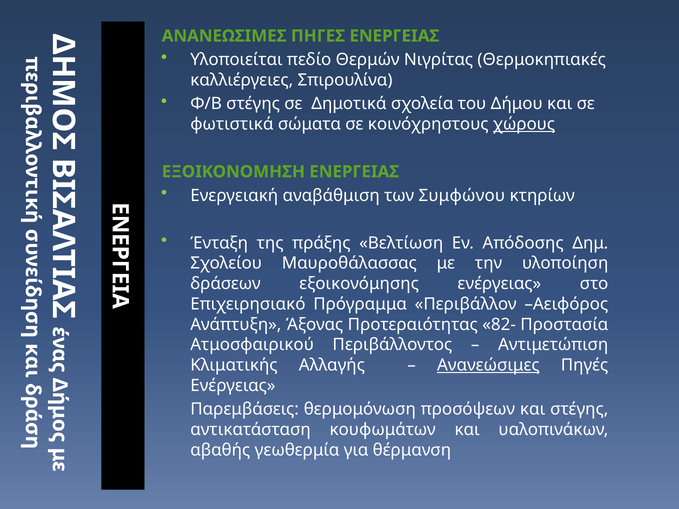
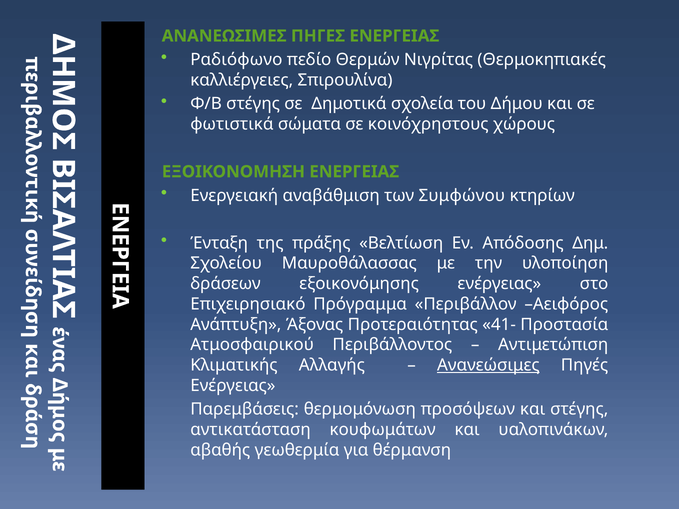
Υλοποιείται: Υλοποιείται -> Ραδιόφωνο (236, 60)
χώρους underline: present -> none (524, 124)
82-: 82- -> 41- (499, 325)
